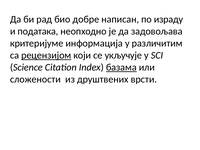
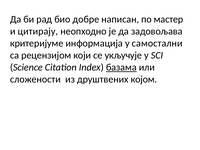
израду: израду -> мастер (168, 19)
података: података -> цитирају (38, 31)
различитим: различитим -> самостални (157, 43)
рецензијом underline: present -> none (46, 55)
врсти: врсти -> којом (144, 79)
